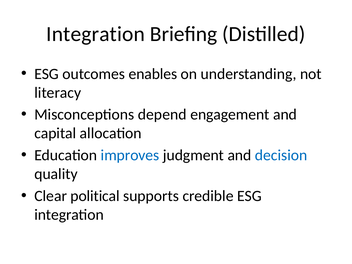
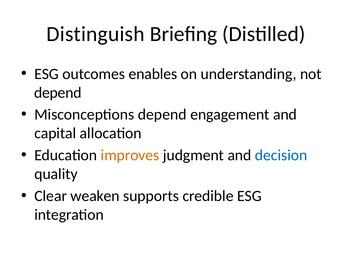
Integration: Integration -> Distinguish (96, 34)
literacy: literacy -> depend (58, 93)
improves colour: blue -> orange (130, 155)
political: political -> weaken (95, 196)
